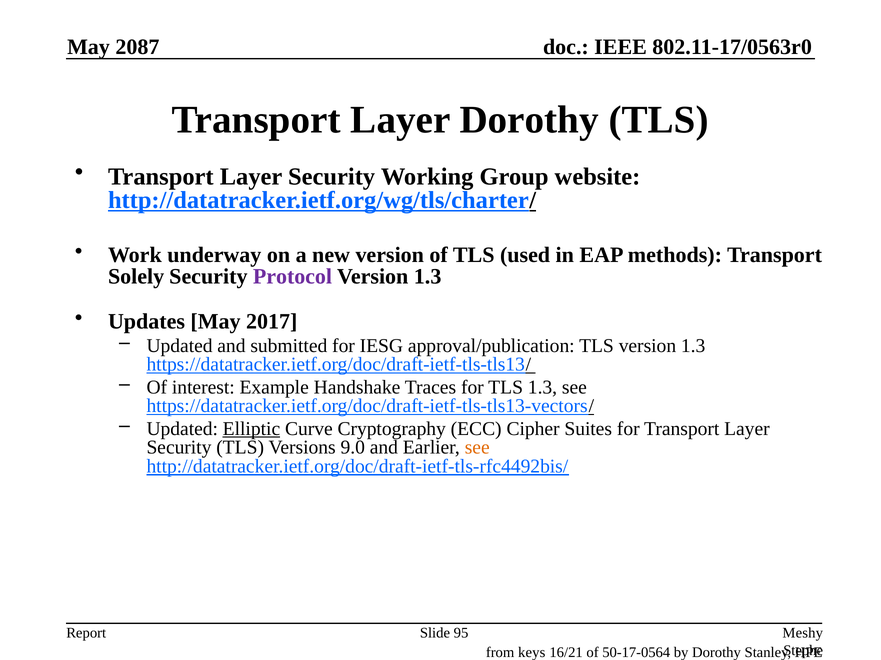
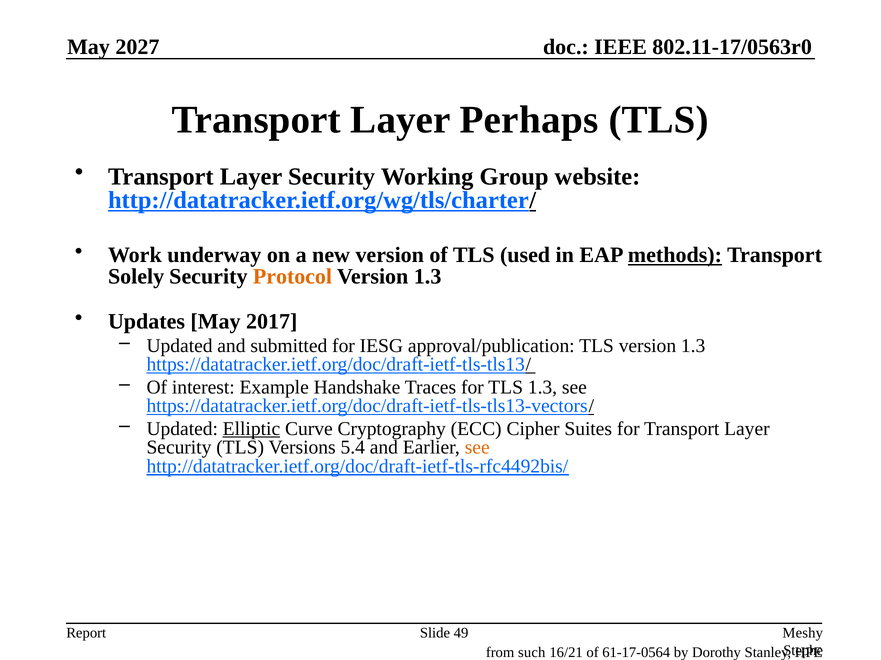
2087: 2087 -> 2027 (137, 47)
Layer Dorothy: Dorothy -> Perhaps (529, 120)
methods underline: none -> present (675, 255)
Protocol colour: purple -> orange (292, 277)
9.0: 9.0 -> 5.4 (353, 448)
95: 95 -> 49 (461, 634)
keys: keys -> such (532, 653)
50-17-0564: 50-17-0564 -> 61-17-0564 (636, 653)
